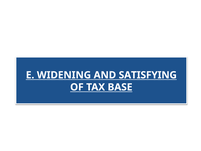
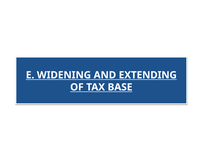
SATISFYING: SATISFYING -> EXTENDING (148, 75)
